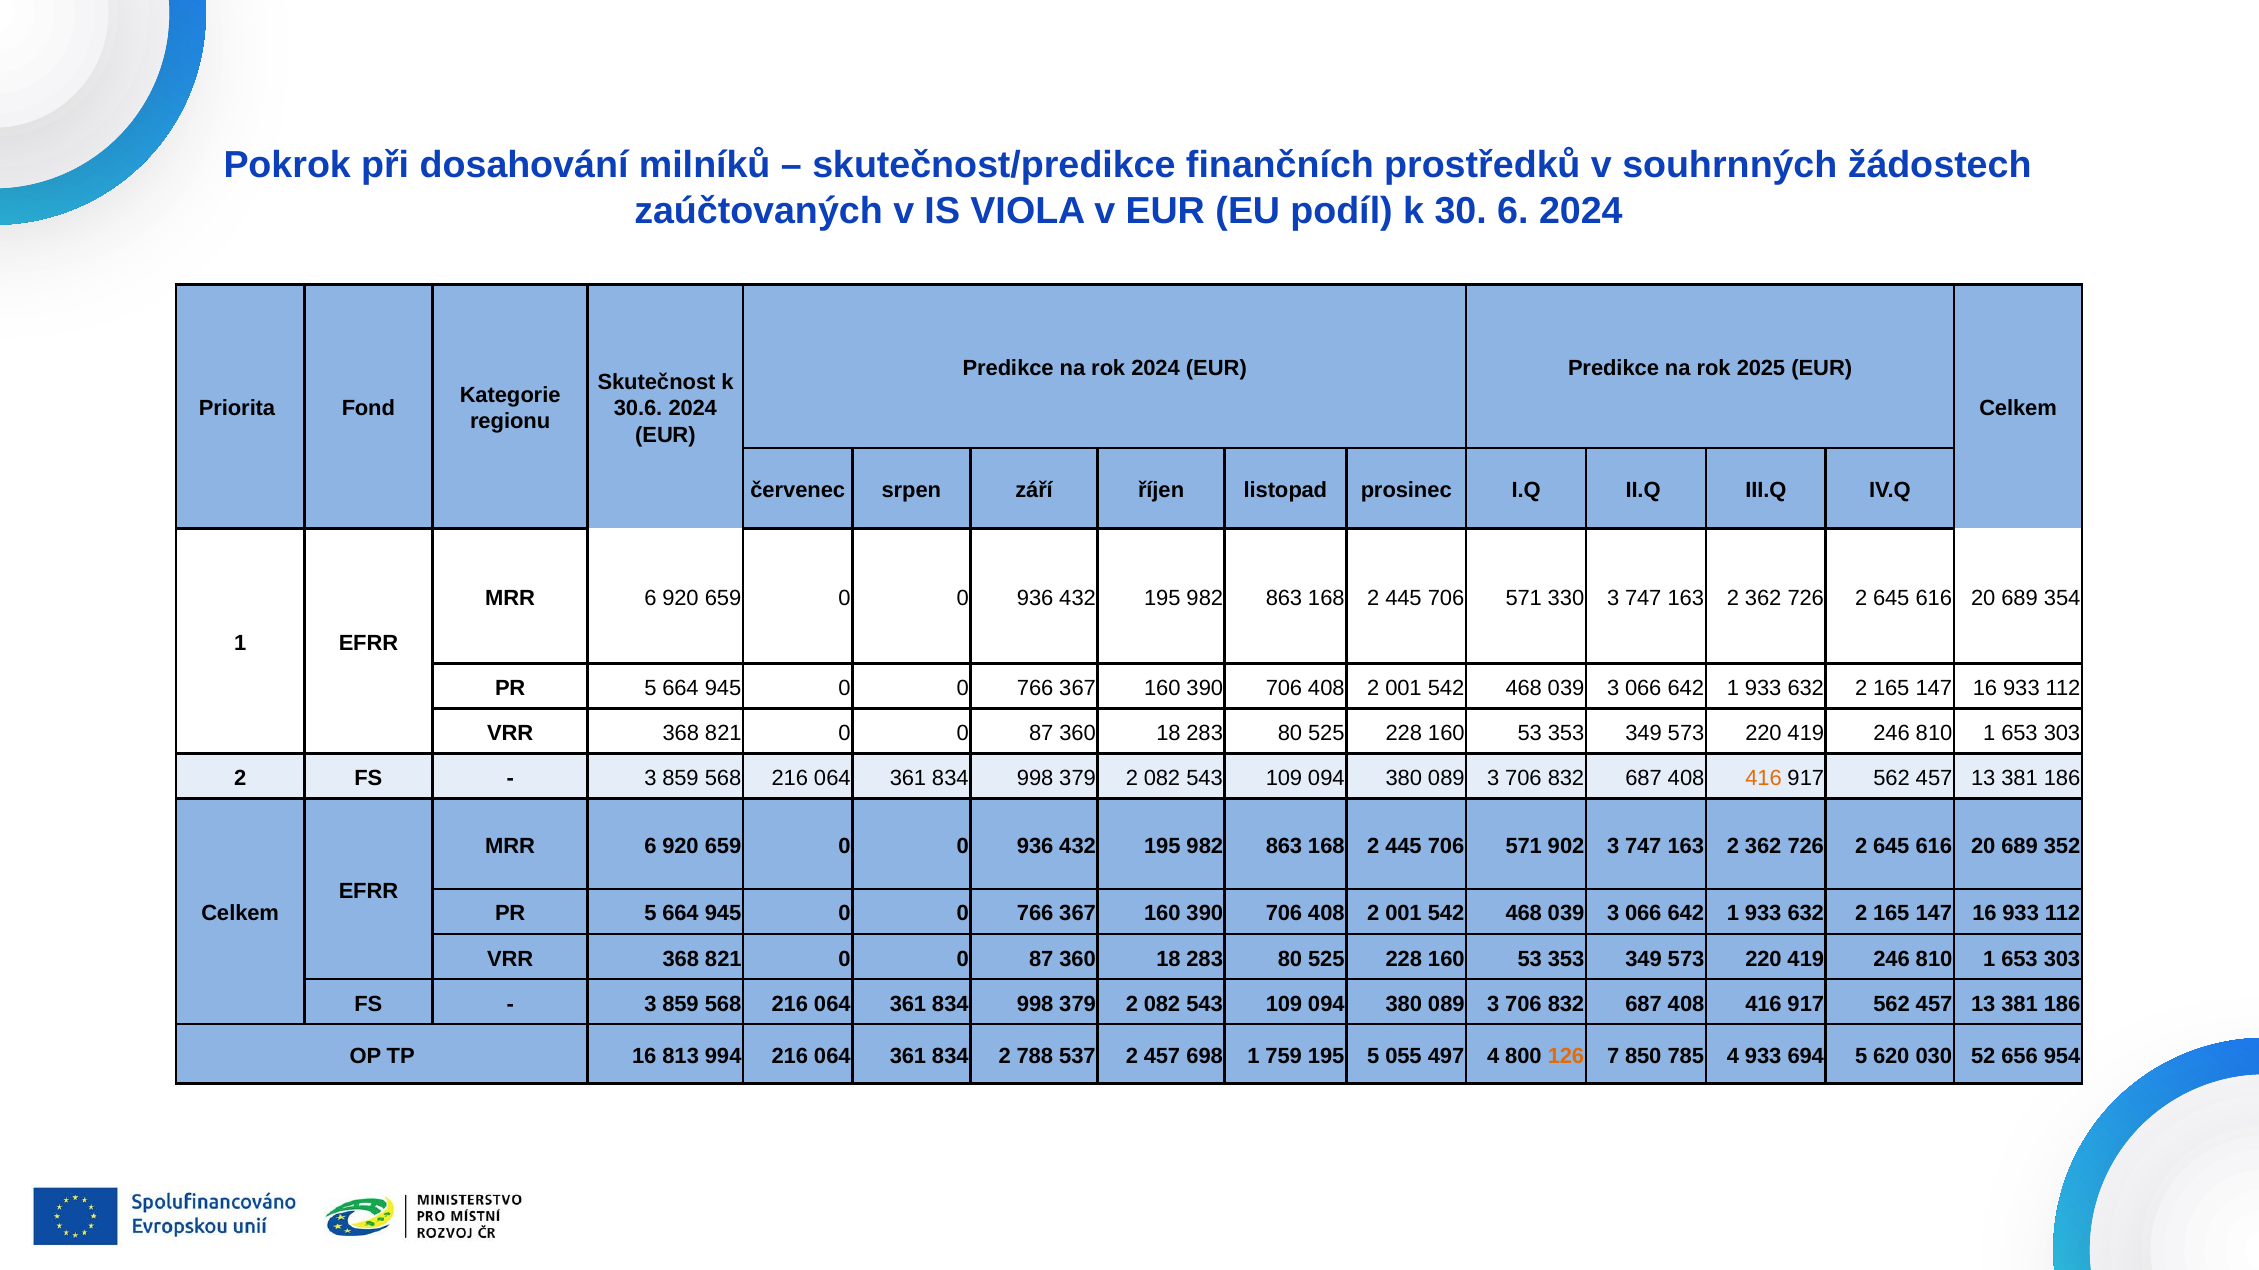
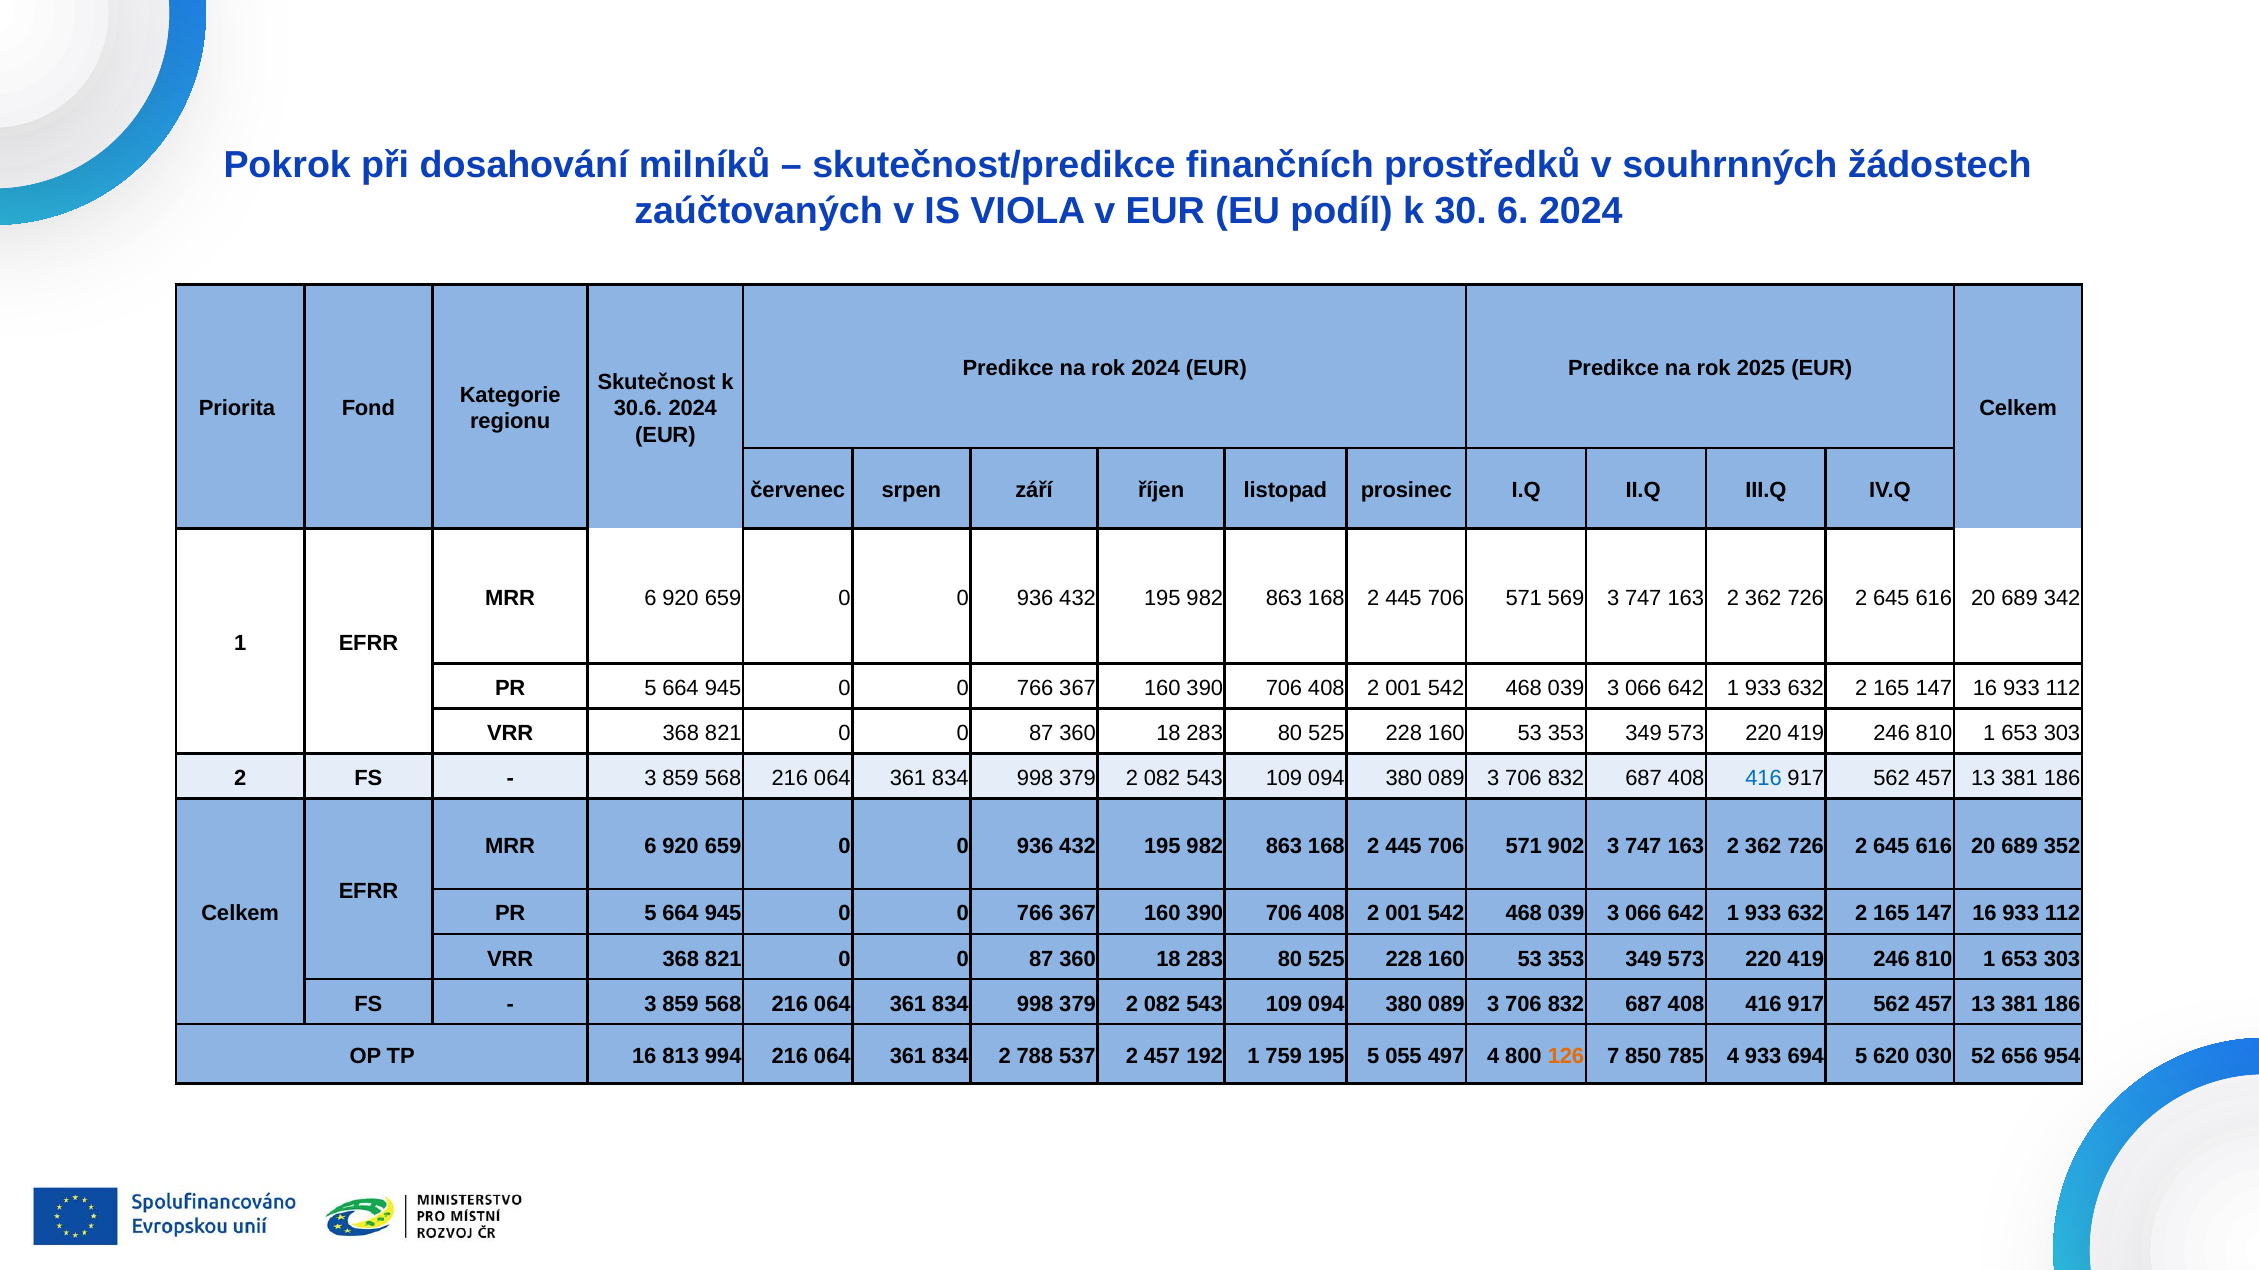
330: 330 -> 569 (1566, 599)
354: 354 -> 342 (2062, 599)
416 colour: orange -> blue (1764, 779)
698: 698 -> 192 (1205, 1057)
